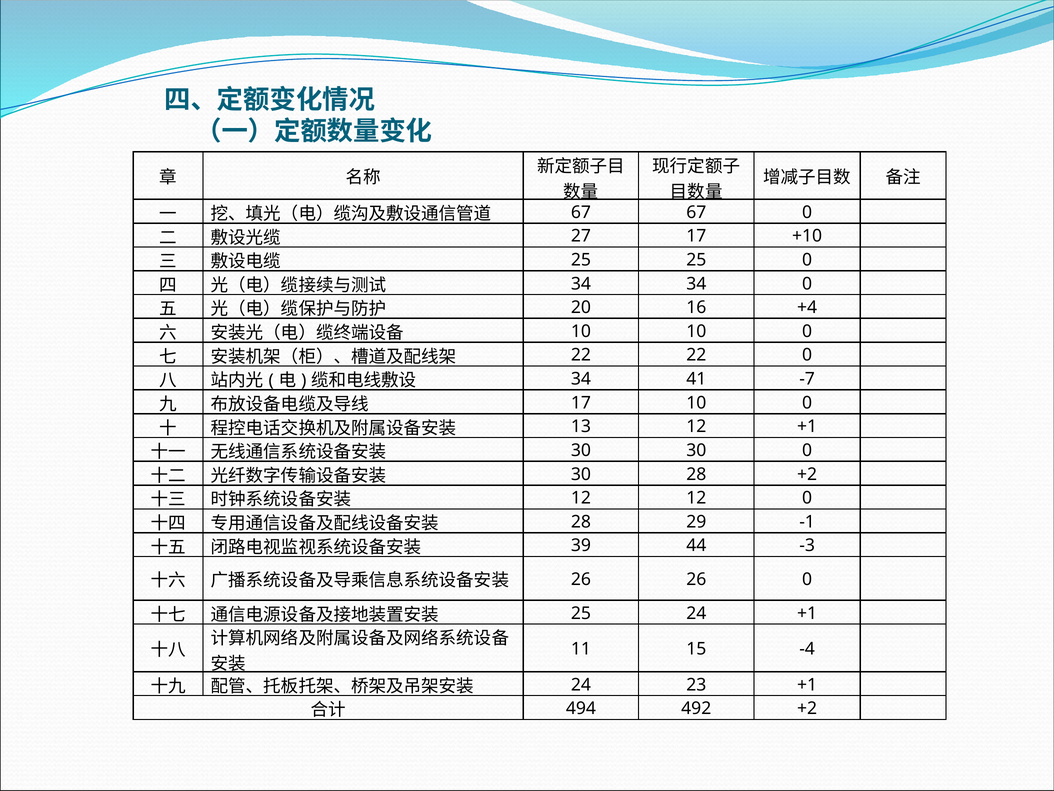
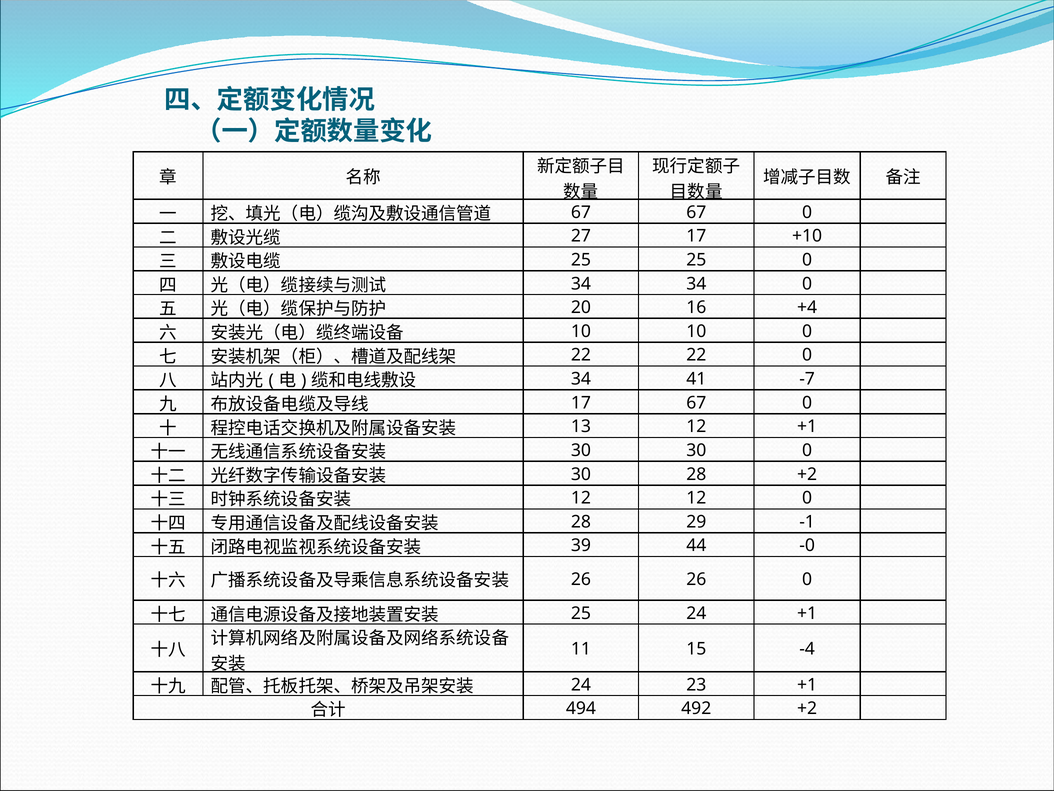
17 10: 10 -> 67 (696, 403)
-3: -3 -> -0 (807, 545)
